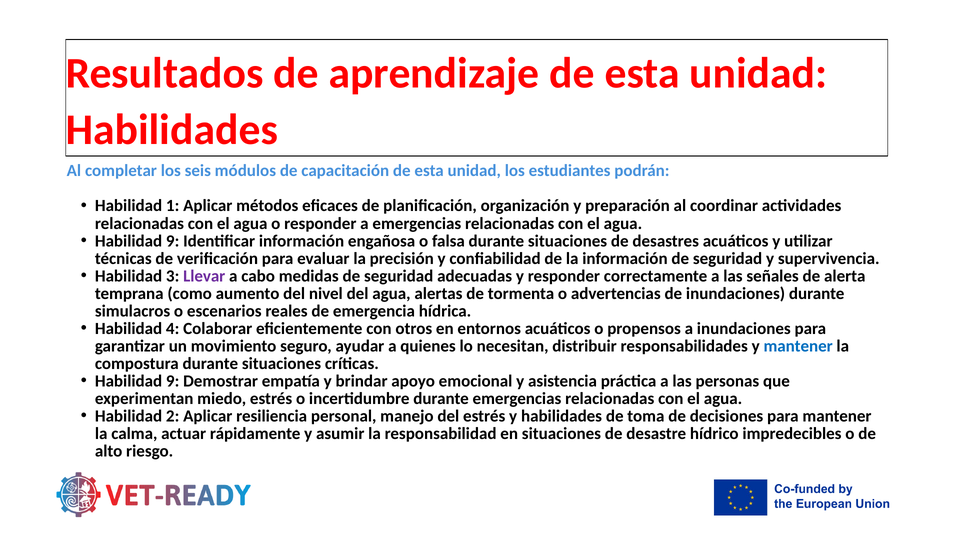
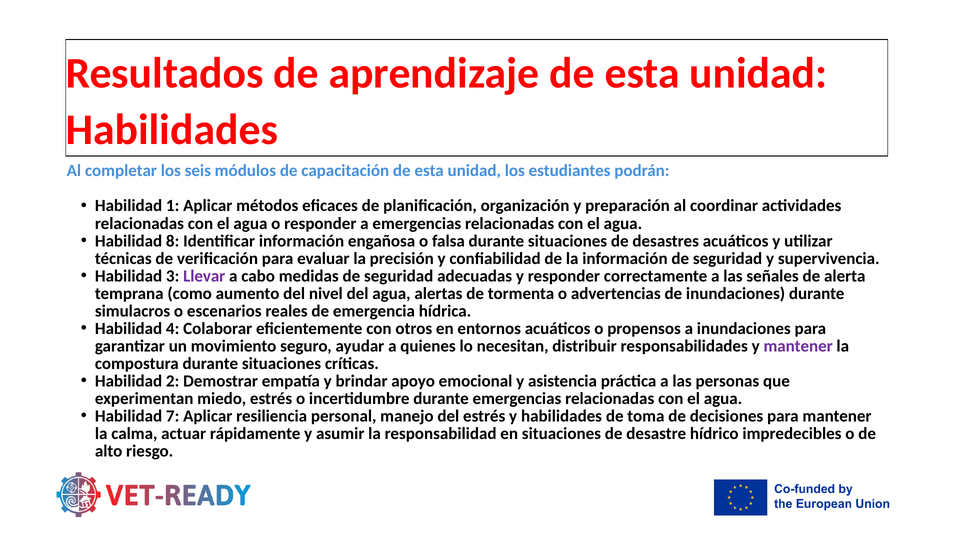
9: 9 -> 8 (173, 241)
mantener colour: blue -> purple (798, 346)
9: 9 -> 2 (173, 381)
2: 2 -> 7 (173, 416)
